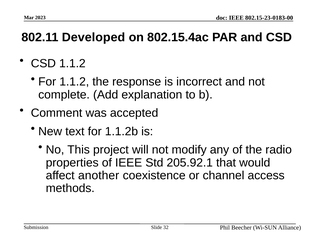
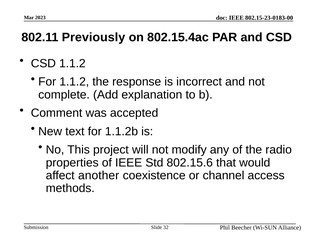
Developed: Developed -> Previously (93, 37)
205.92.1: 205.92.1 -> 802.15.6 (190, 163)
